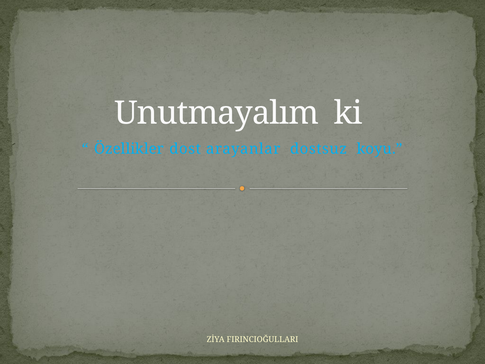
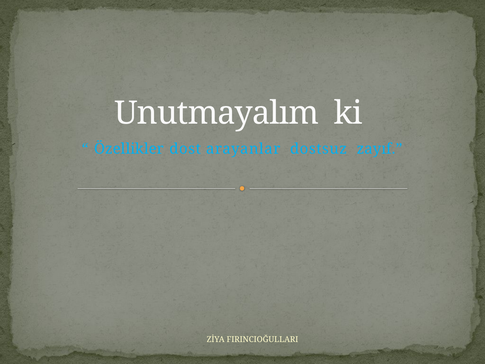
koyu: koyu -> zayıf (380, 149)
